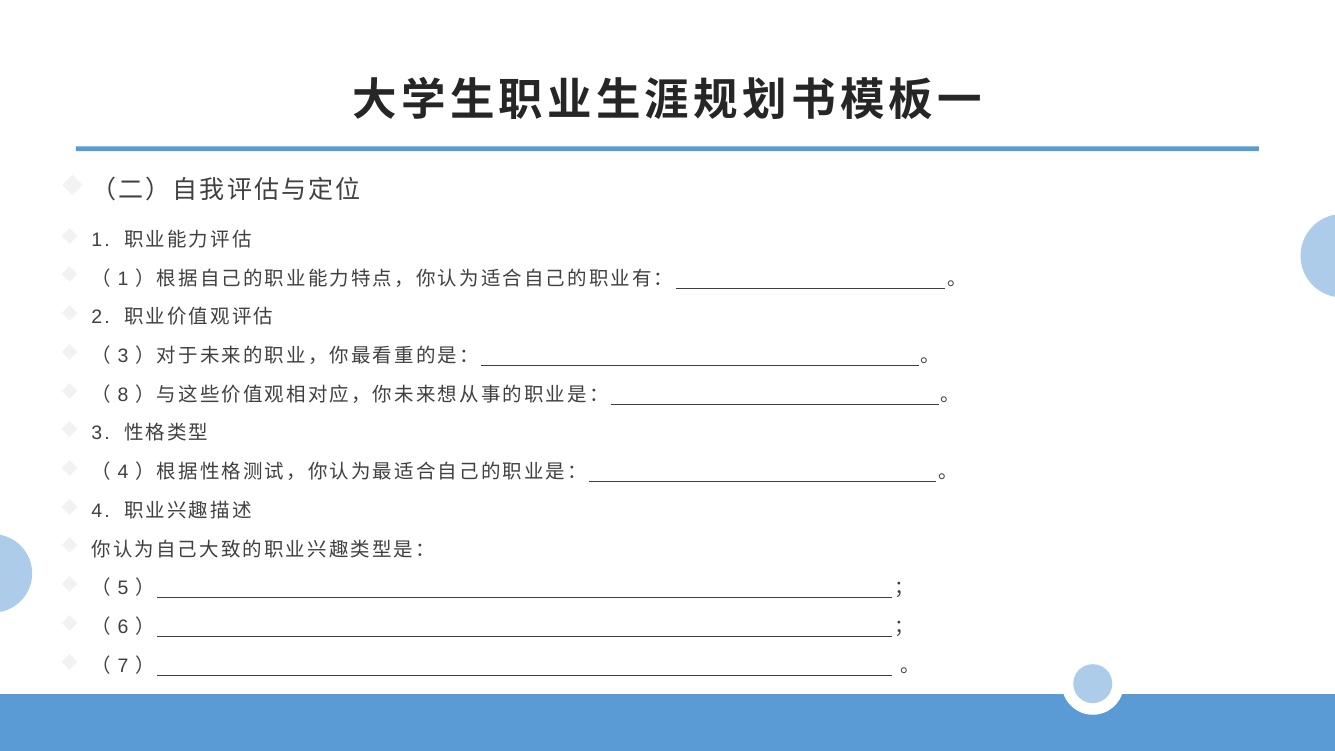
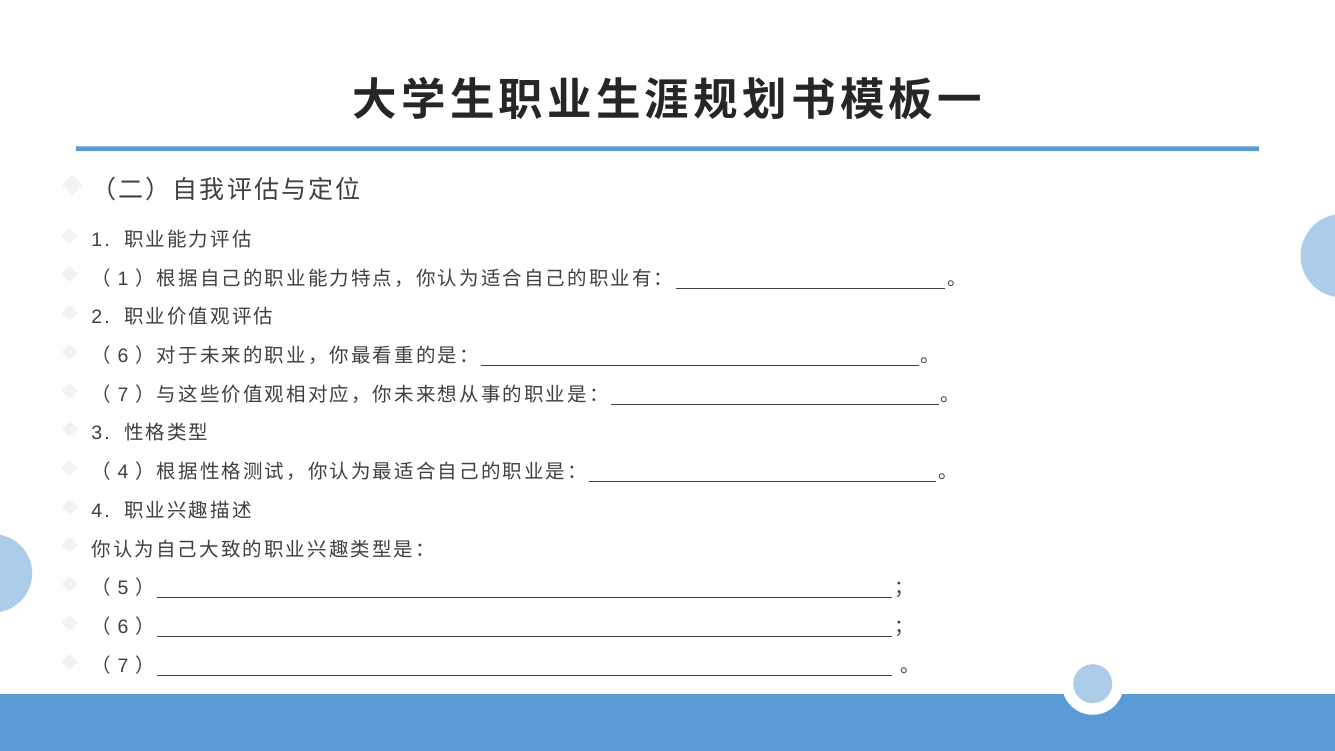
3: 3 -> 6 (123, 356)
8: 8 -> 7 (123, 395)
